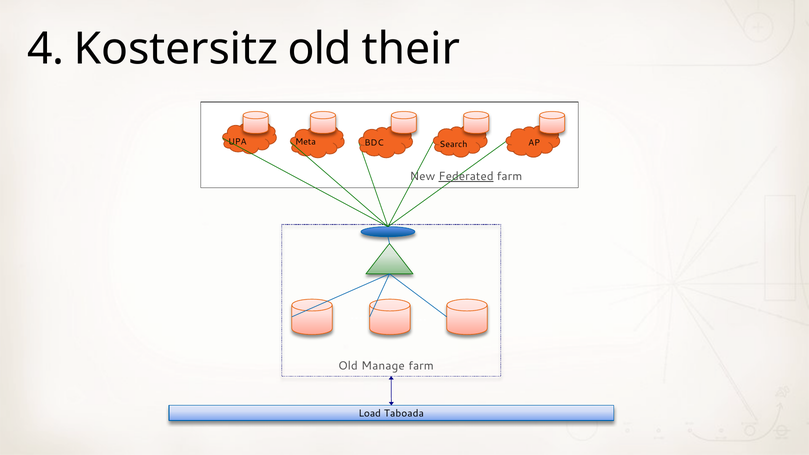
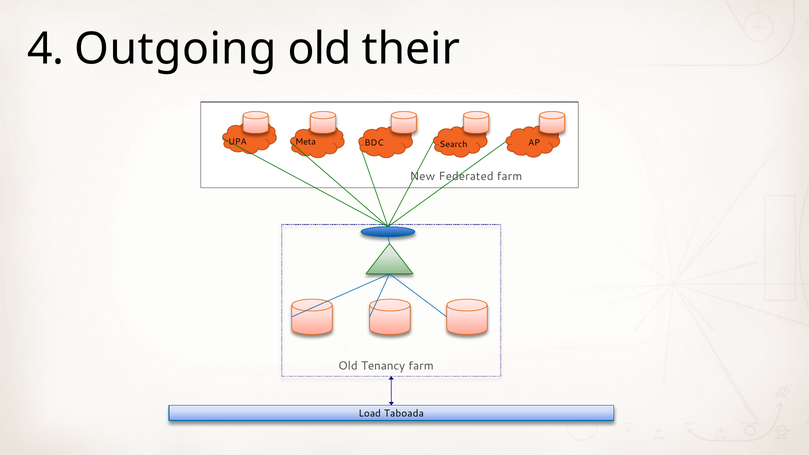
Kostersitz: Kostersitz -> Outgoing (176, 49)
Federated underline: present -> none (466, 176)
Manage: Manage -> Tenancy (383, 366)
